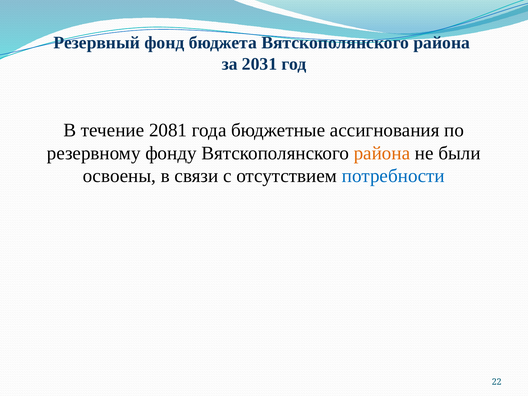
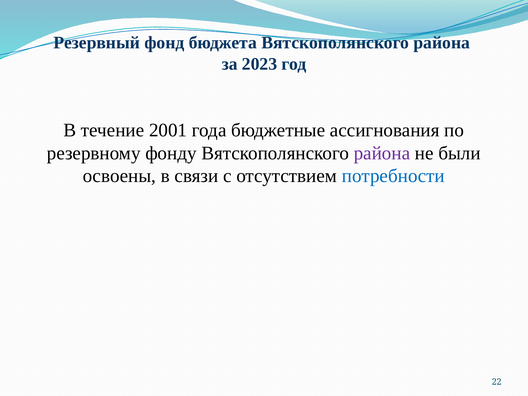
2031: 2031 -> 2023 (260, 64)
2081: 2081 -> 2001 (168, 130)
района colour: orange -> purple (382, 153)
